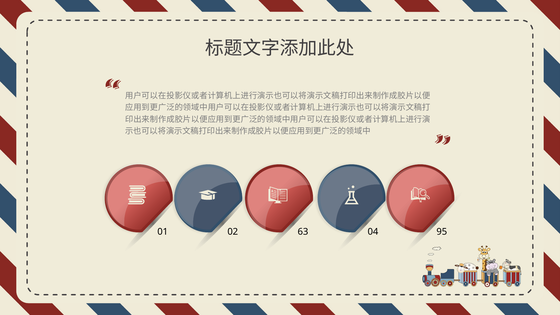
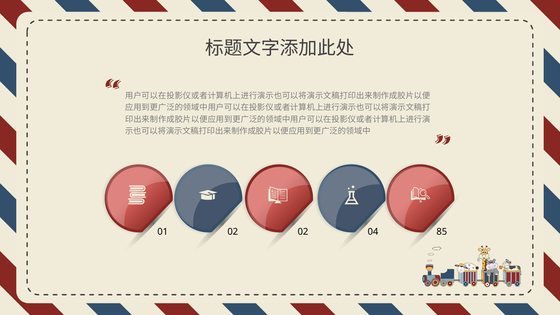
63: 63 -> 02 (303, 232)
95: 95 -> 85 (442, 232)
